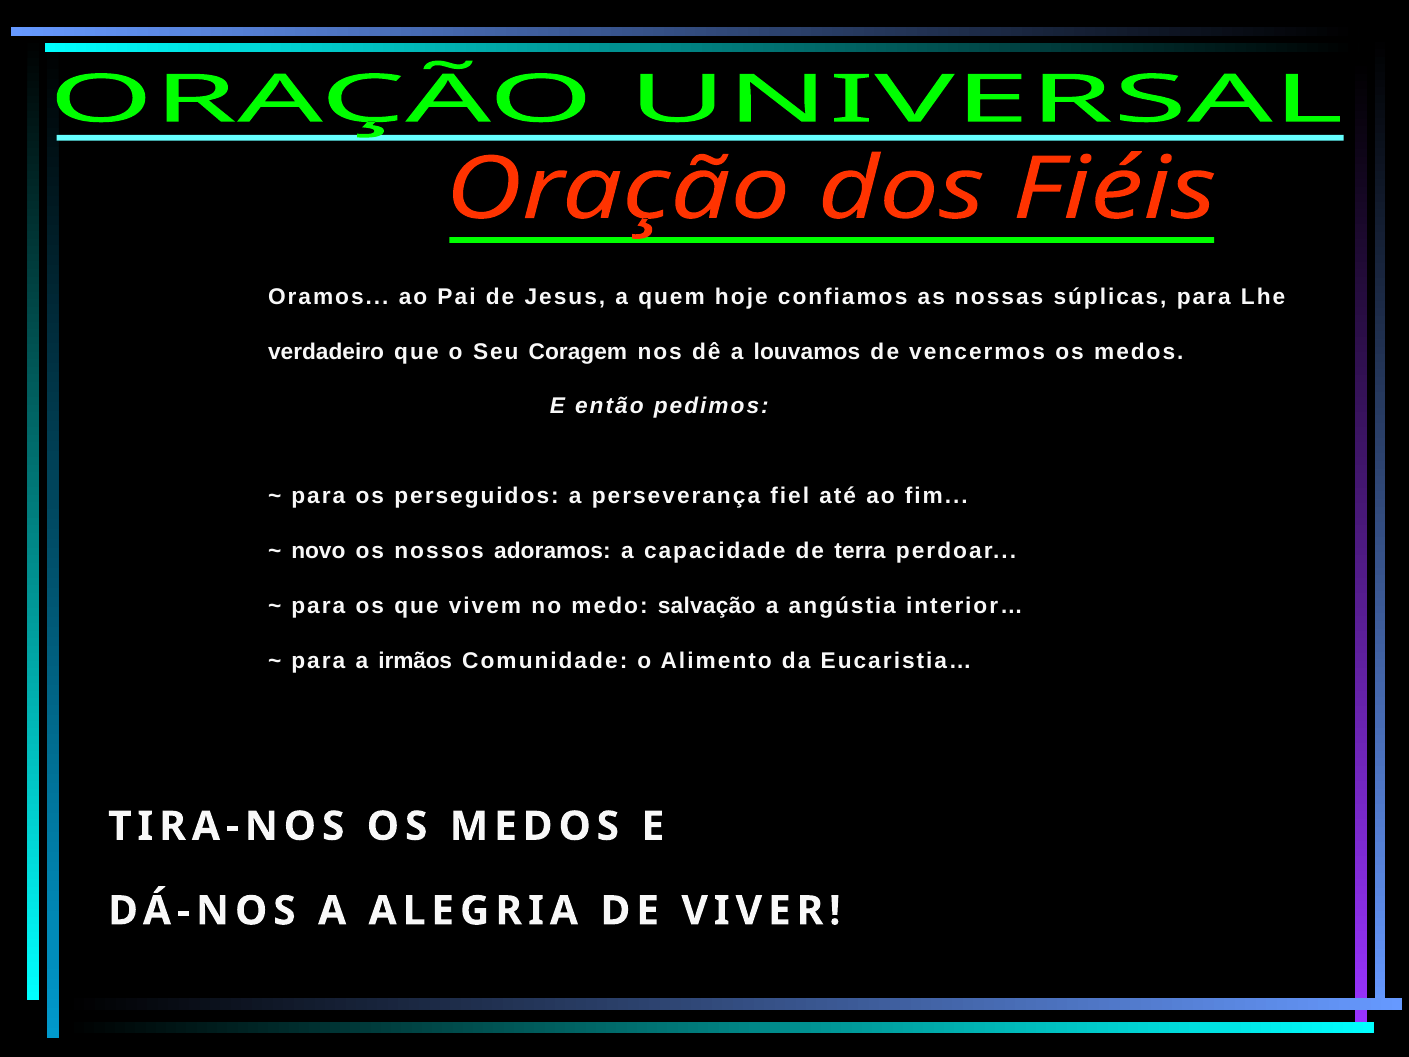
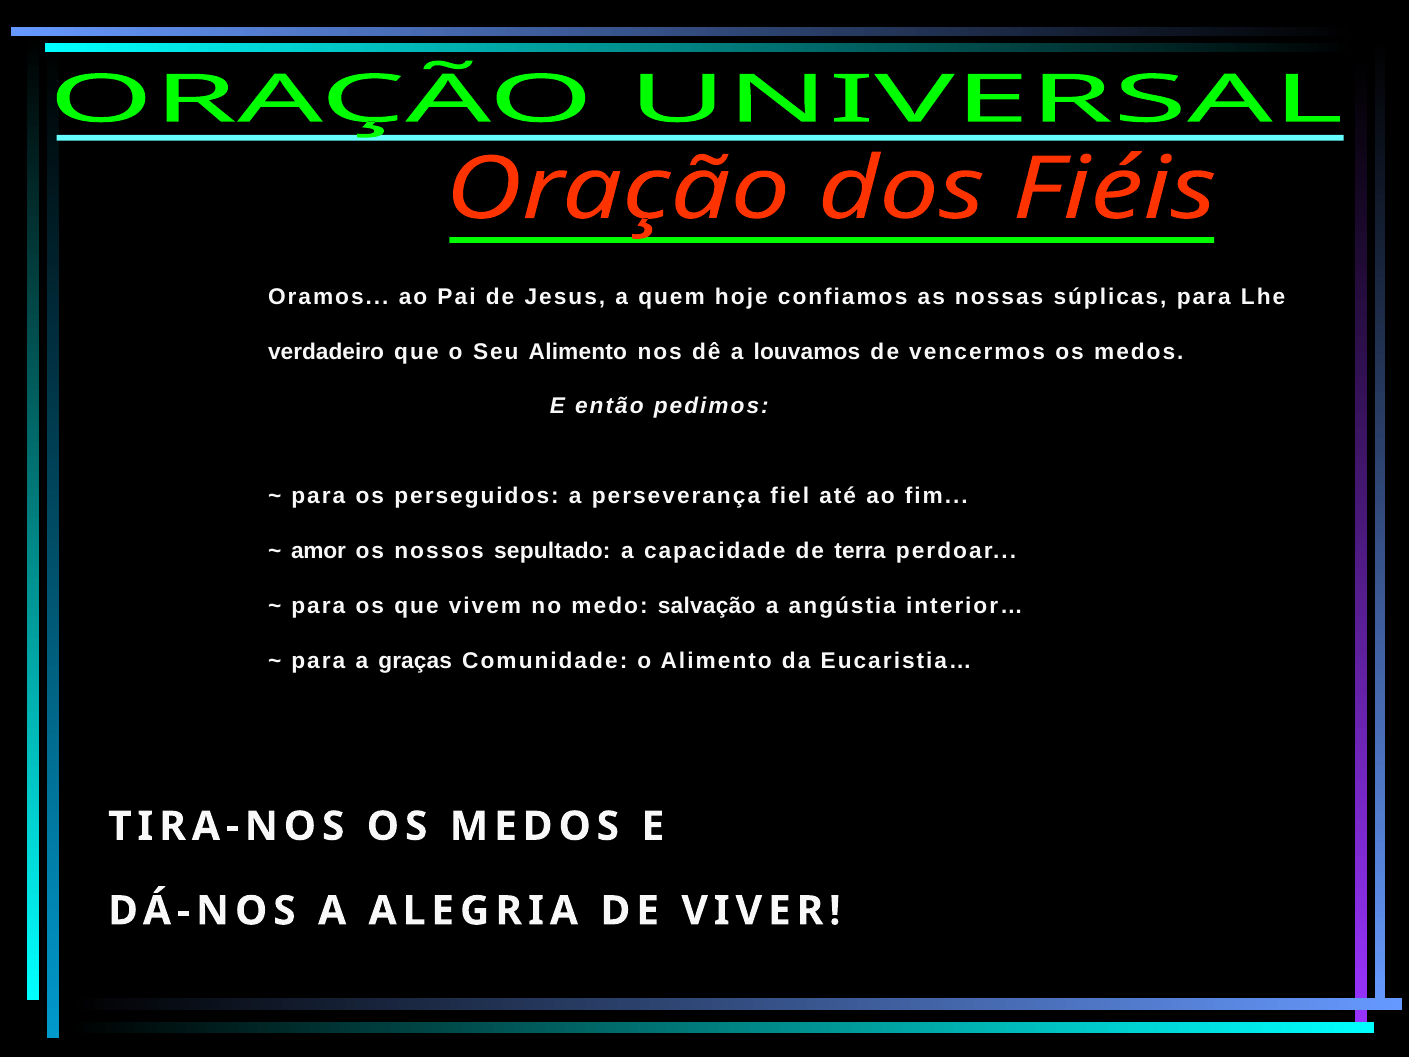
Seu Coragem: Coragem -> Alimento (578, 351)
novo: novo -> amor (318, 551)
adoramos: adoramos -> sepultado (552, 551)
irmãos: irmãos -> graças (415, 661)
